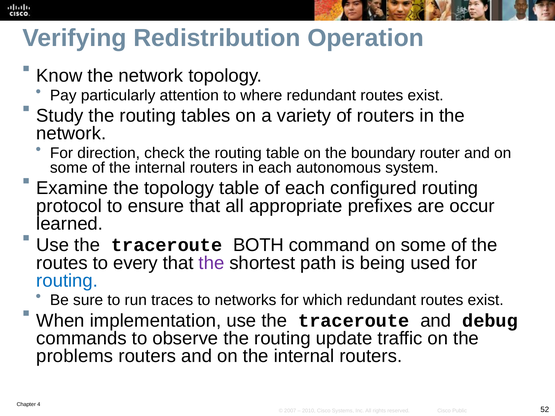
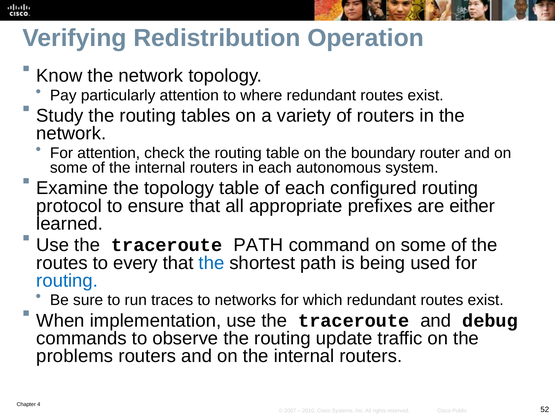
For direction: direction -> attention (109, 153)
occur: occur -> either (472, 206)
traceroute BOTH: BOTH -> PATH (258, 245)
the colour: purple -> blue (211, 263)
